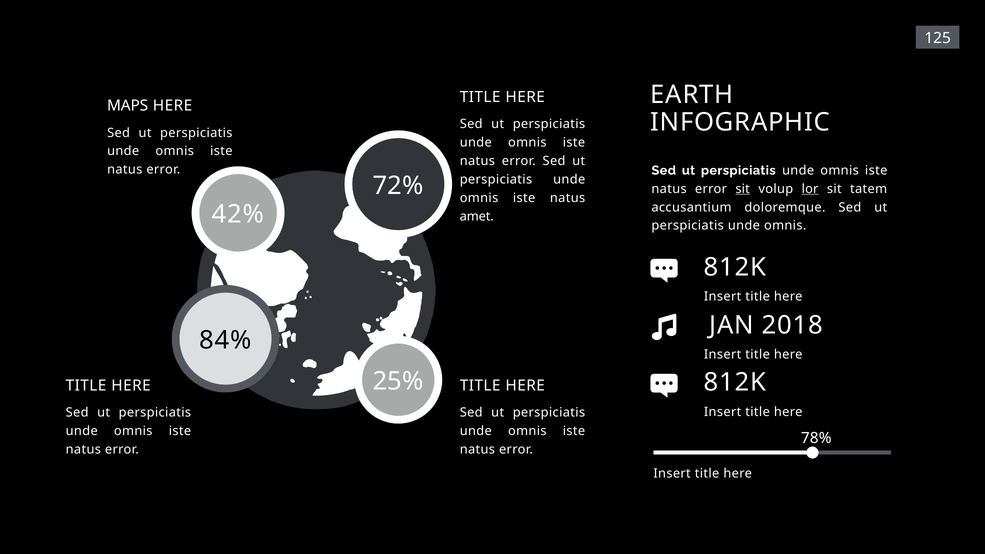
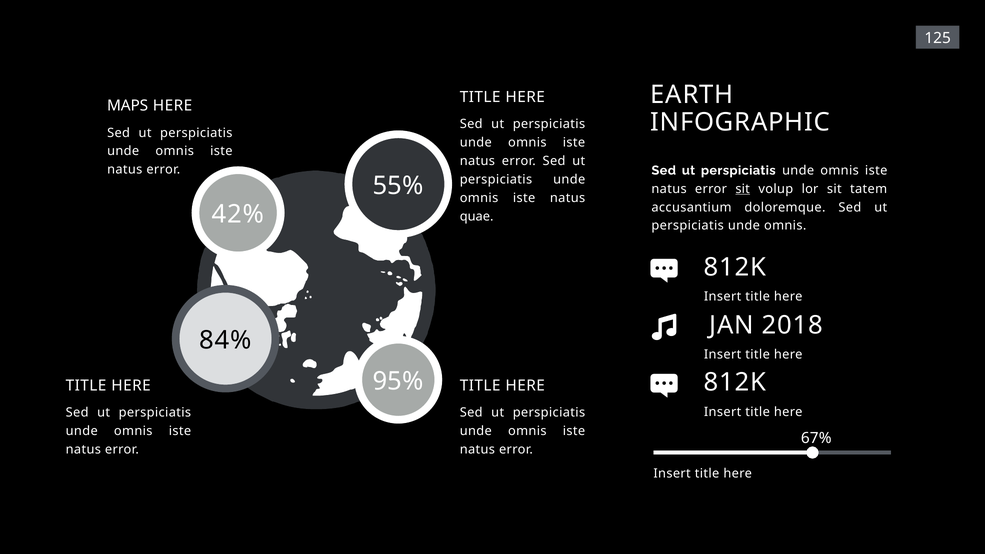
72%: 72% -> 55% (398, 186)
lor underline: present -> none (810, 189)
amet: amet -> quae (477, 216)
25%: 25% -> 95% (398, 381)
78%: 78% -> 67% (816, 438)
